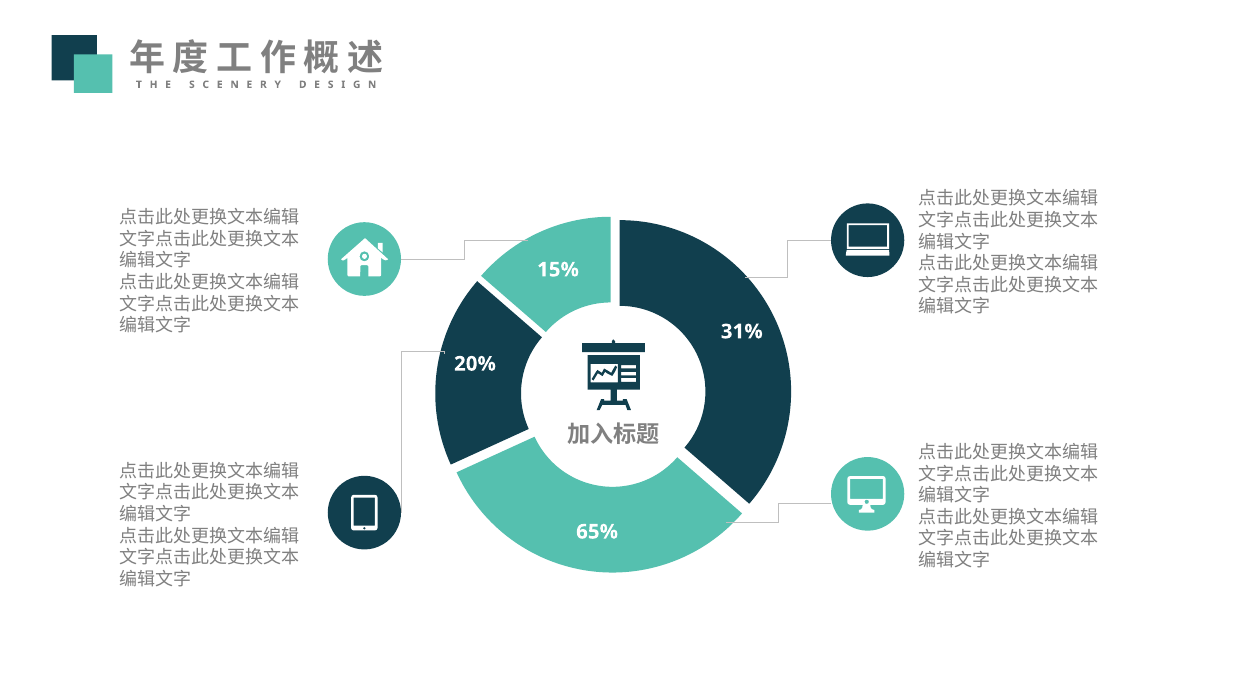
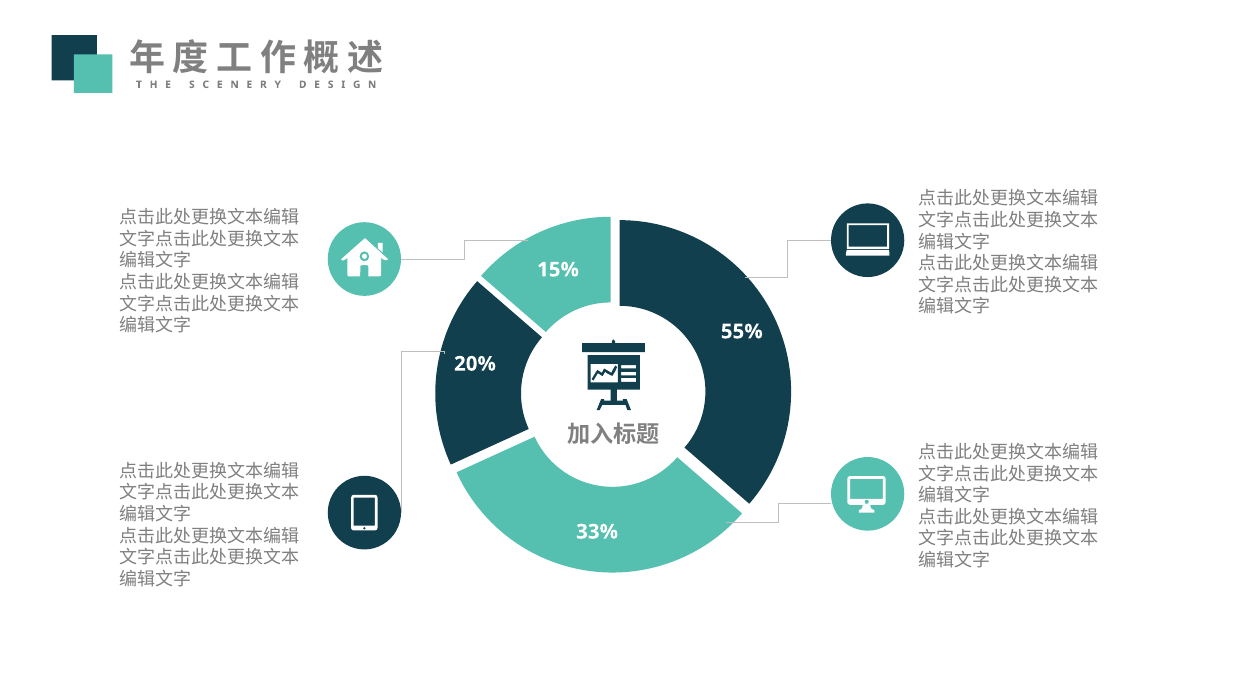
31%: 31% -> 55% (742, 332)
65%: 65% -> 33% (597, 532)
